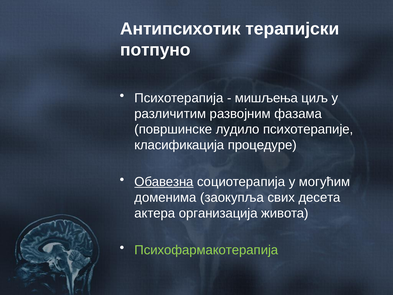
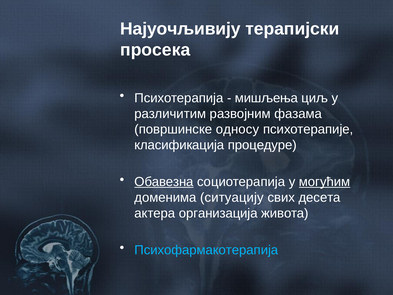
Антипсихотик: Антипсихотик -> Најуочљивију (180, 29)
потпуно: потпуно -> просека (155, 50)
лудило: лудило -> односу (238, 129)
могућим underline: none -> present (325, 182)
заокупља: заокупља -> ситуацију (232, 197)
Психофармакотерапија colour: light green -> light blue (206, 250)
